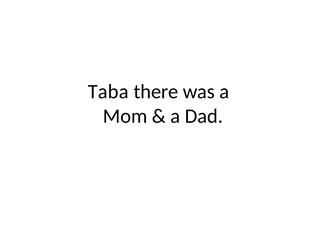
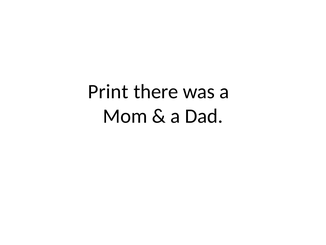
Taba: Taba -> Print (108, 91)
